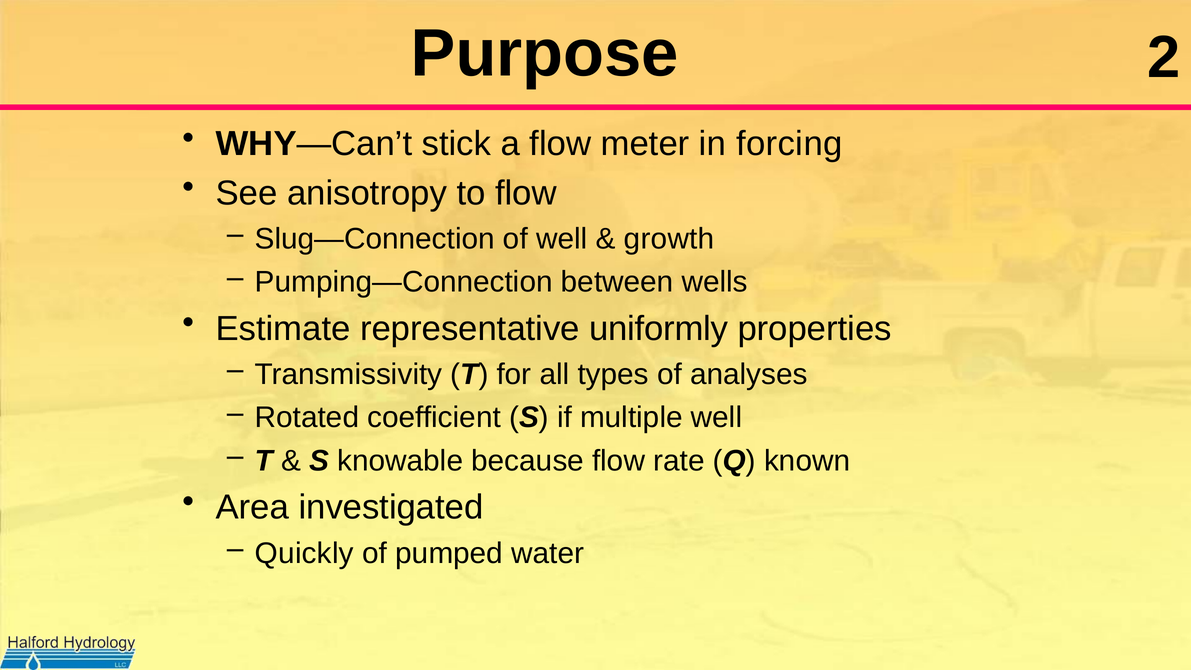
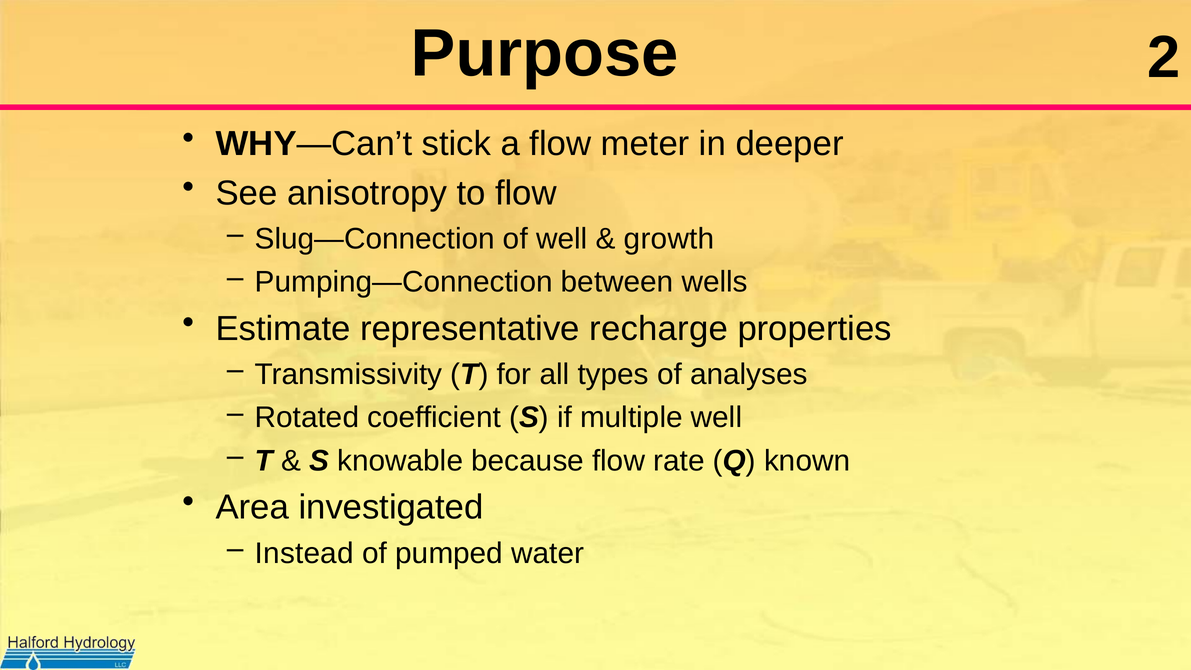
forcing: forcing -> deeper (790, 144)
uniformly: uniformly -> recharge (659, 329)
Quickly: Quickly -> Instead (304, 553)
